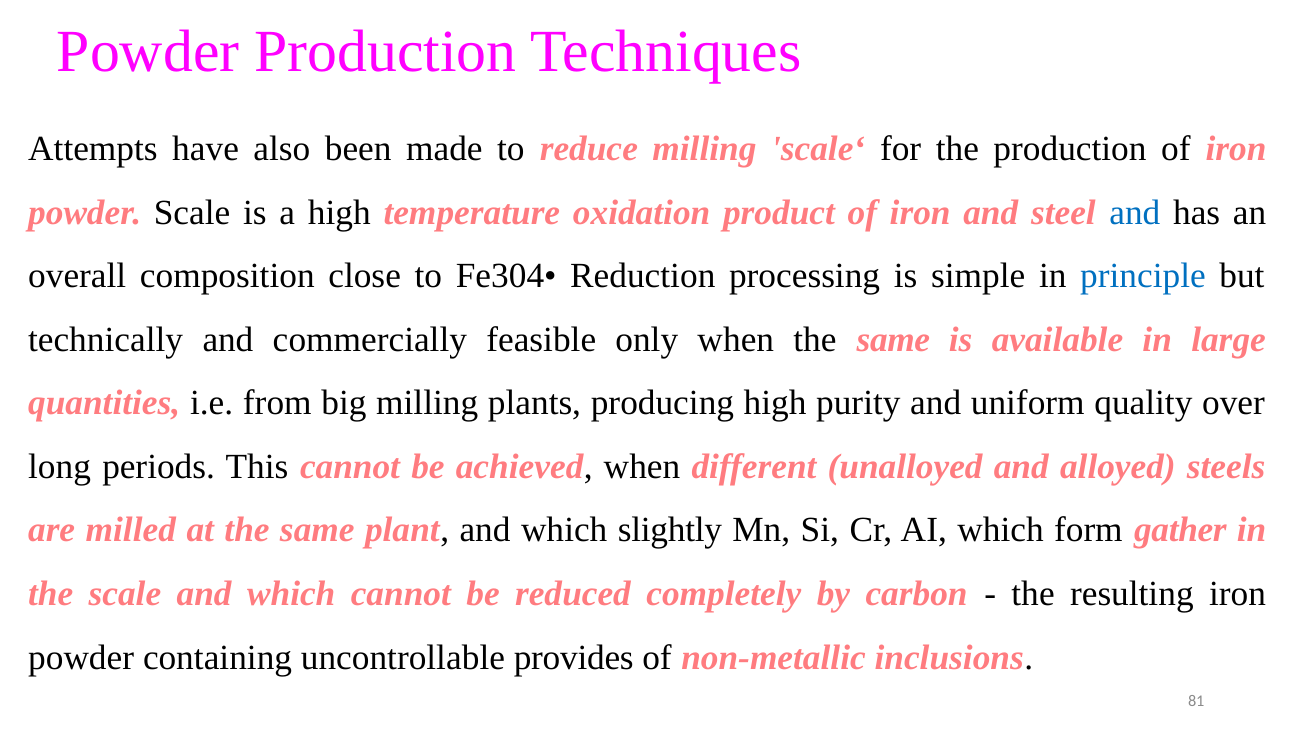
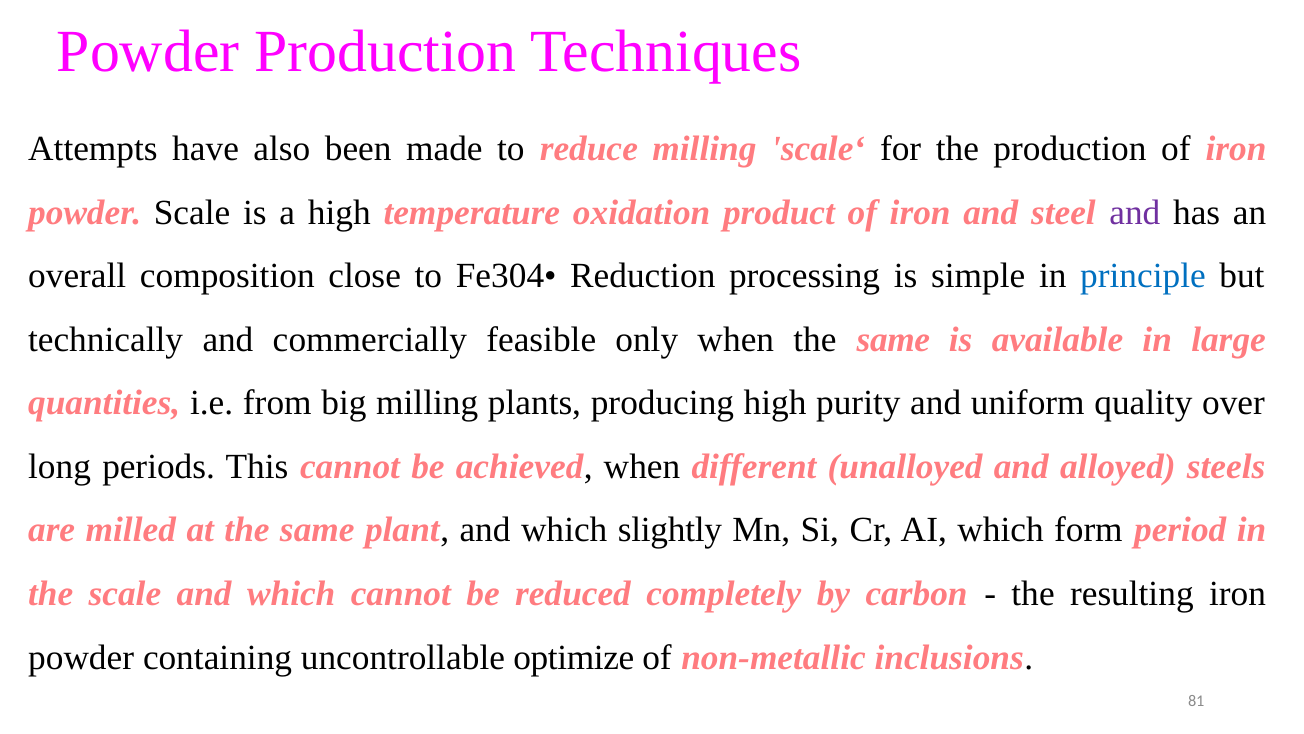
and colour: blue -> purple (1135, 212)
gather: gather -> period (1180, 530)
provides: provides -> optimize (574, 657)
